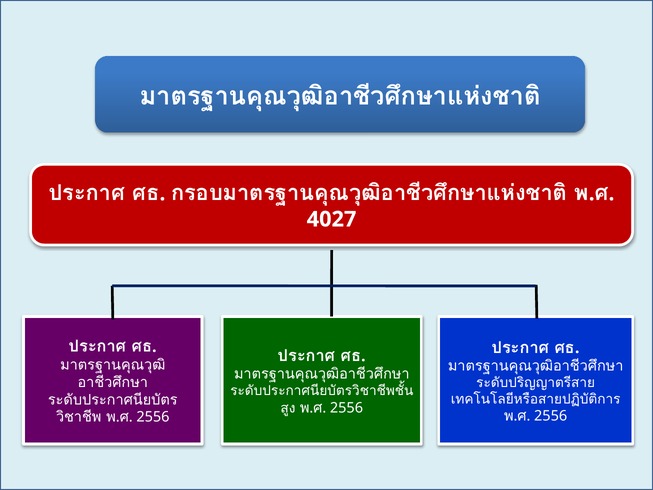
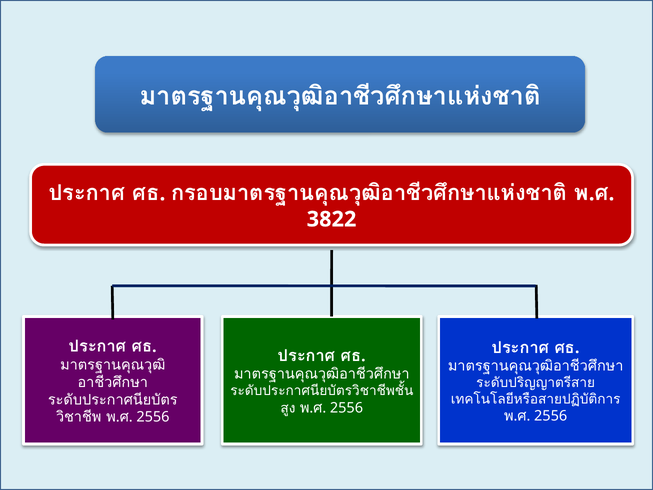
4027: 4027 -> 3822 (332, 219)
